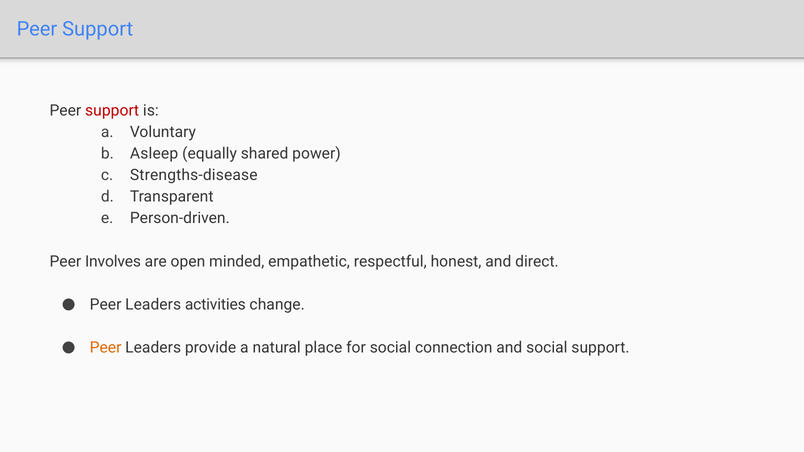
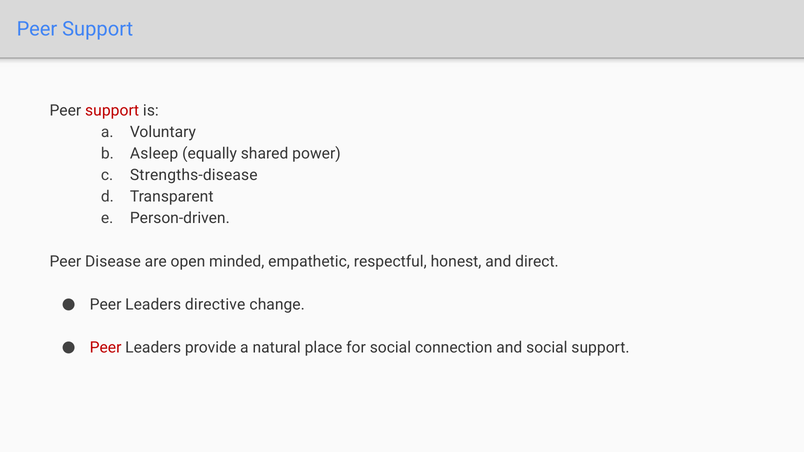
Involves: Involves -> Disease (113, 262)
activities: activities -> directive (215, 305)
Peer colour: orange -> red (106, 348)
